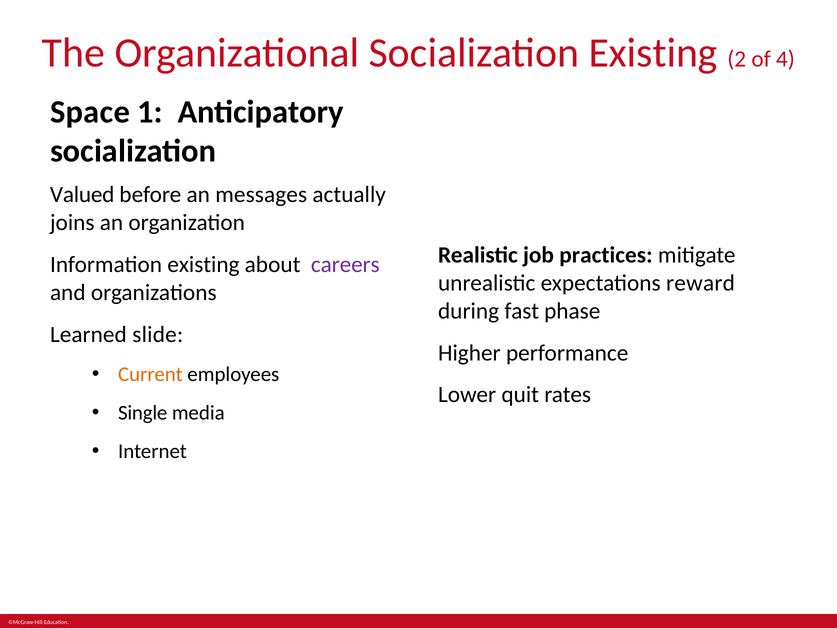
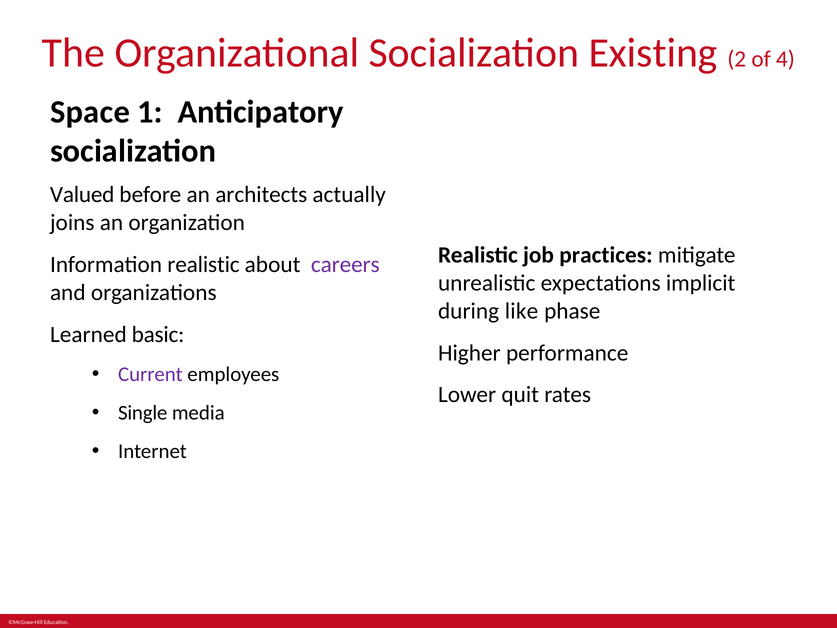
messages: messages -> architects (261, 195)
Information existing: existing -> realistic (204, 264)
reward: reward -> implicit (701, 283)
fast: fast -> like (522, 311)
slide: slide -> basic (158, 334)
Current colour: orange -> purple (150, 374)
